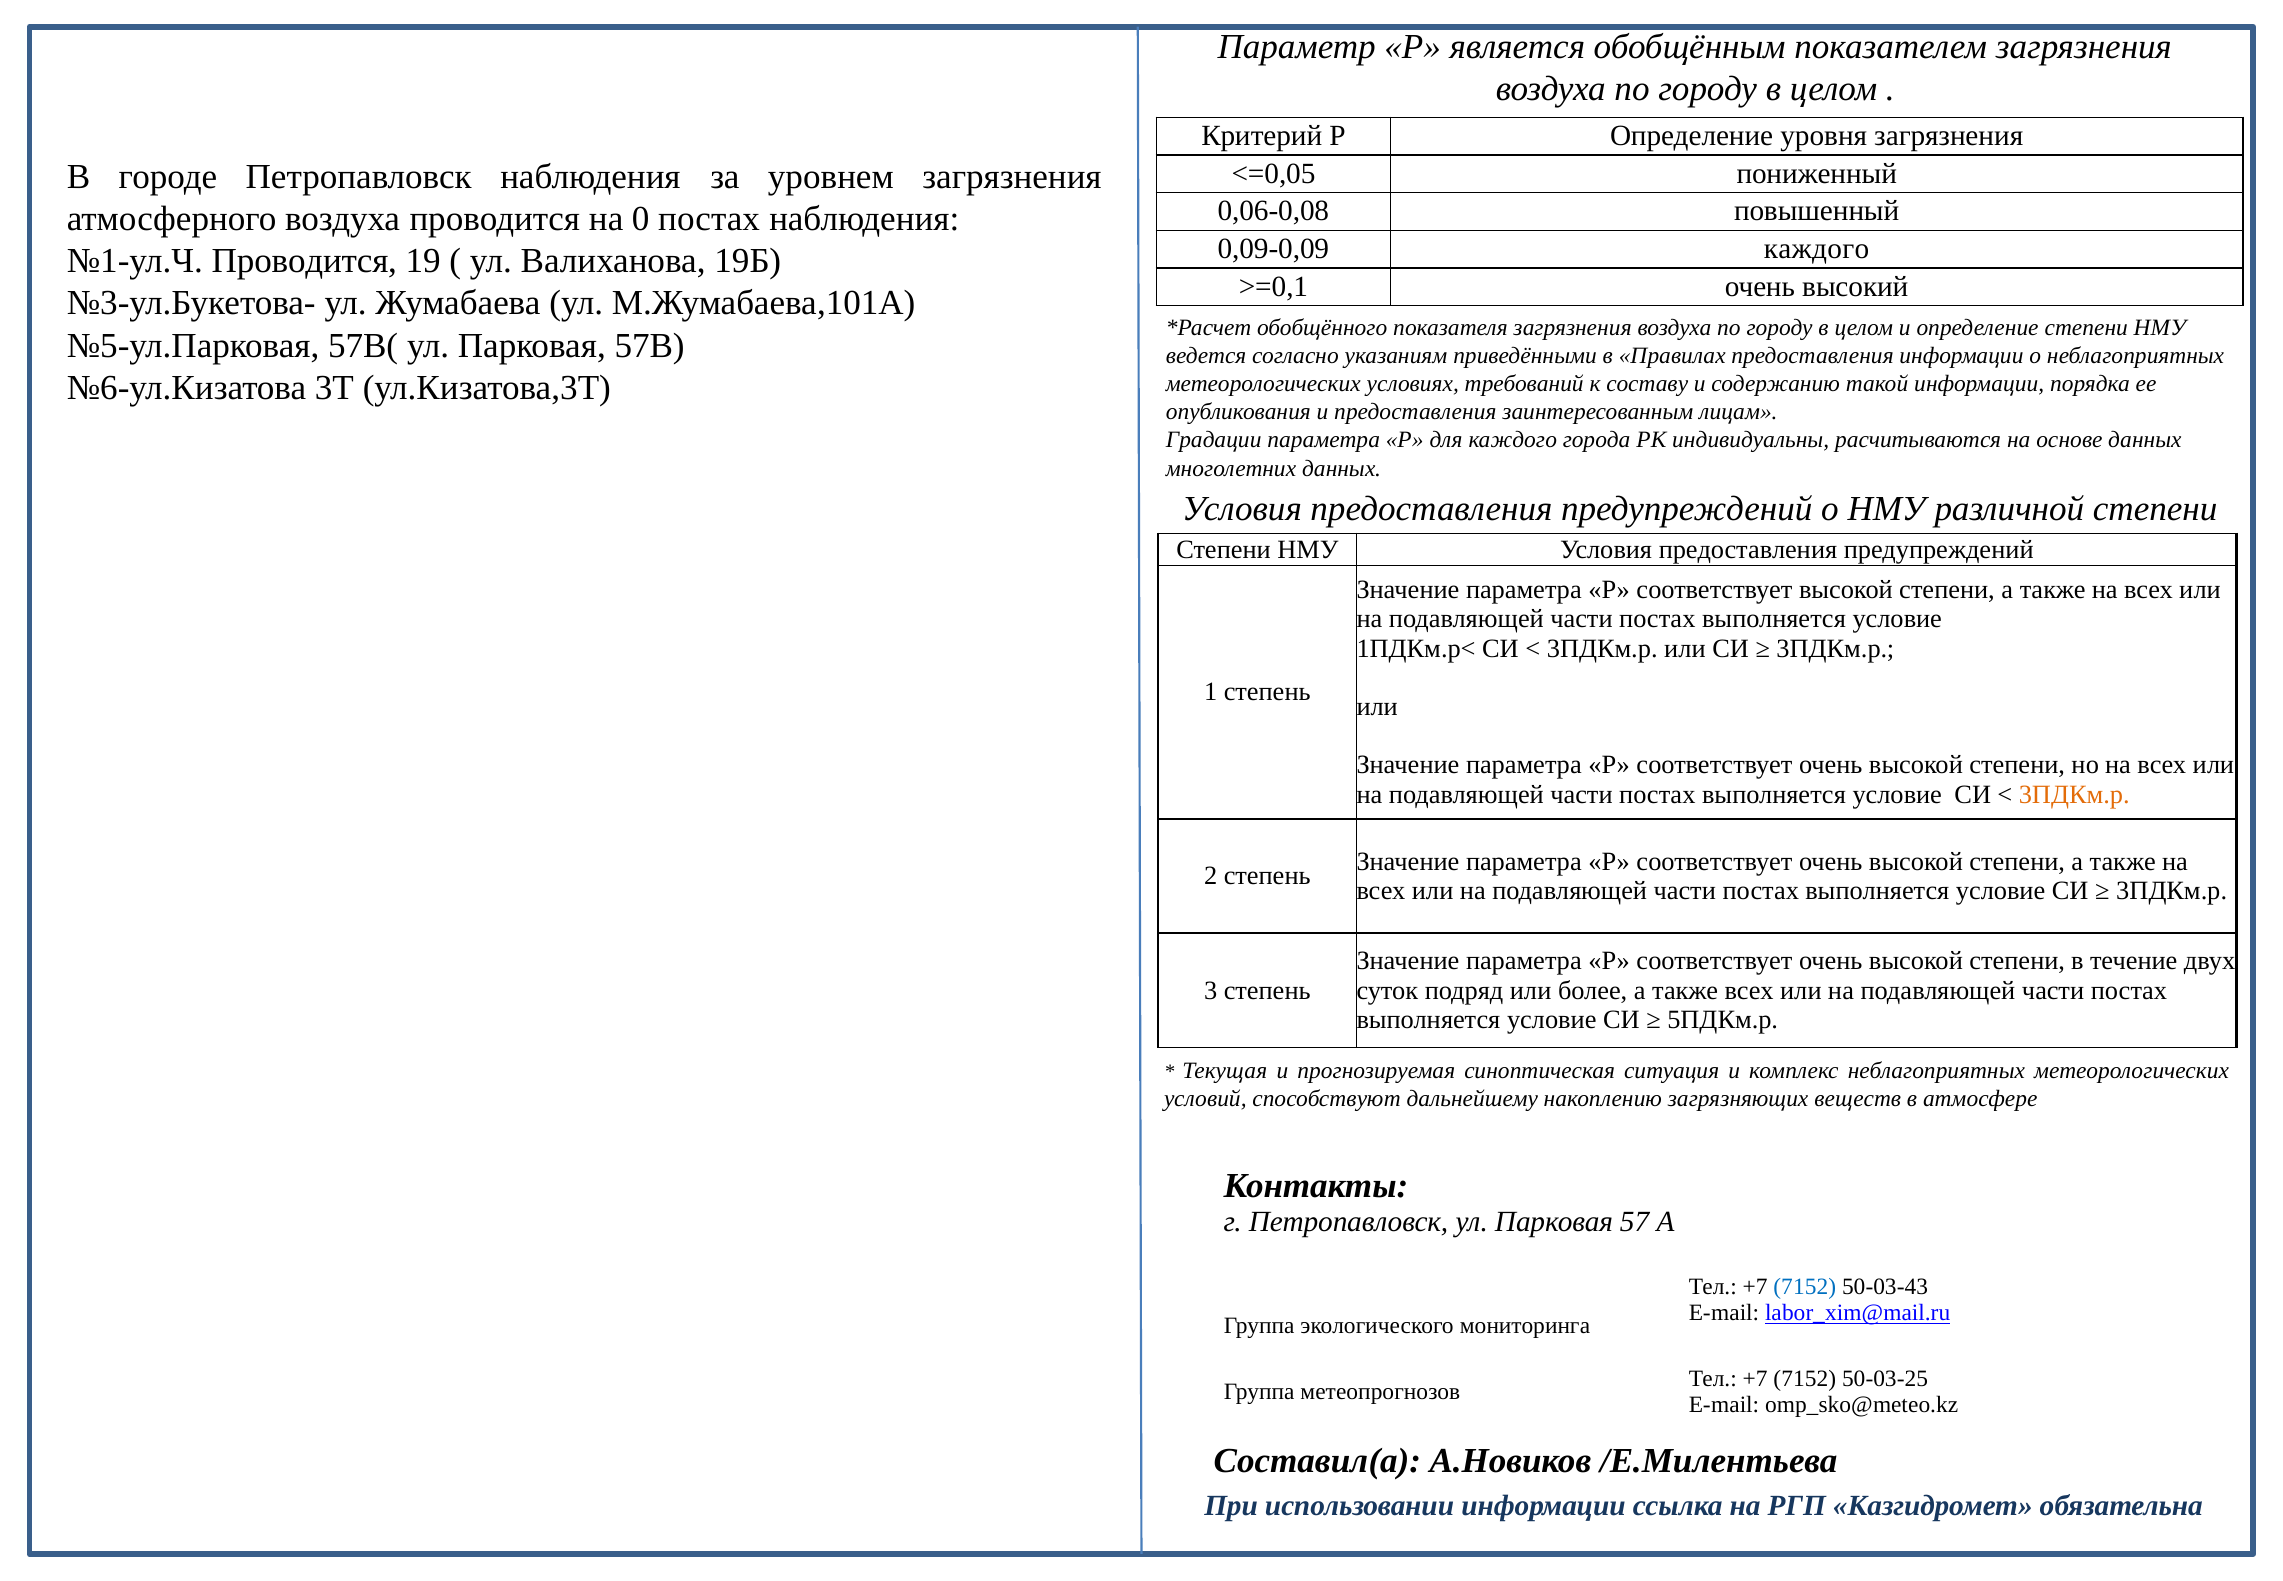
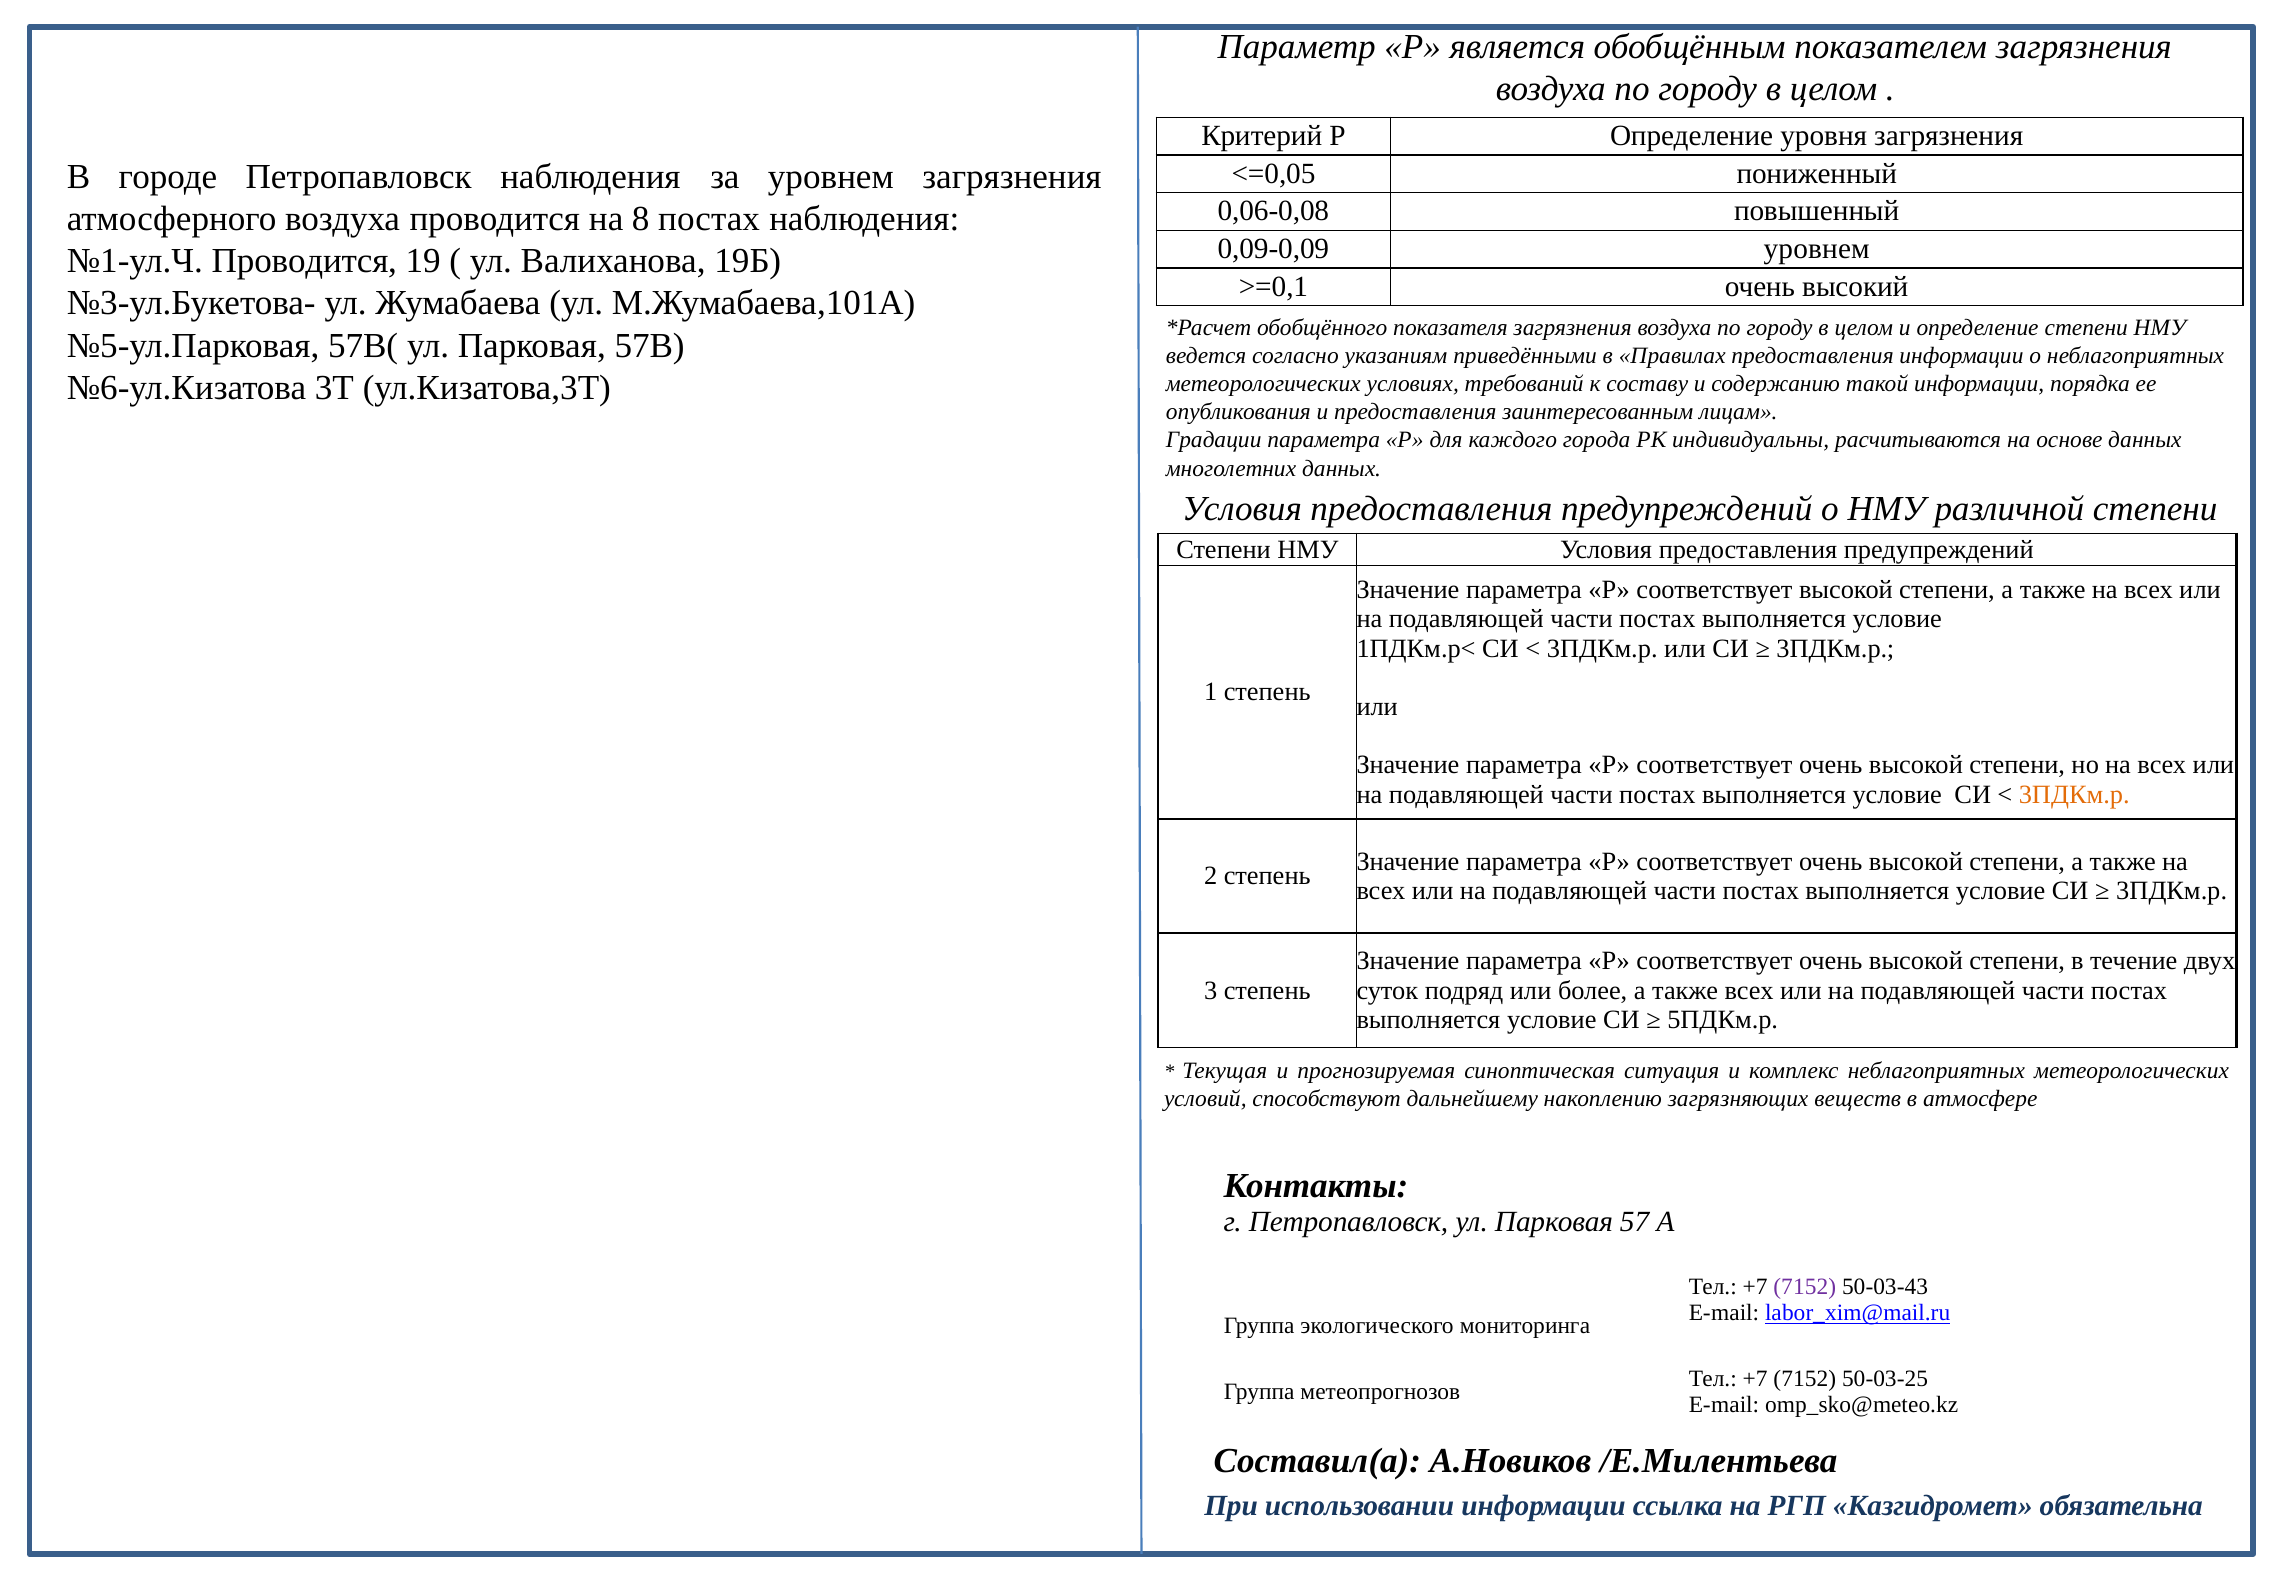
0: 0 -> 8 (641, 219)
0,09-0,09 каждого: каждого -> уровнем (1817, 249)
7152 colour: blue -> purple (1805, 1287)
